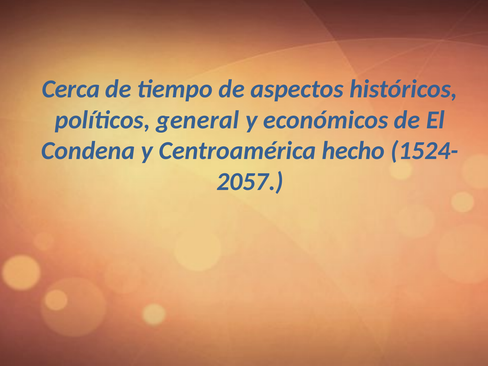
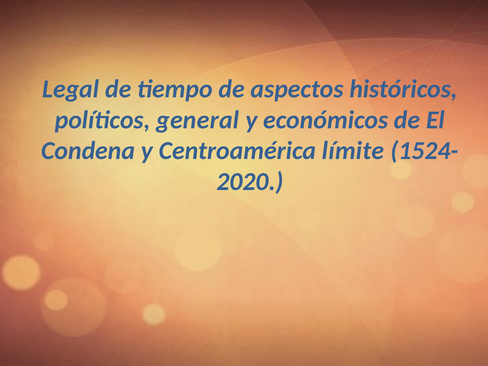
Cerca: Cerca -> Legal (71, 89)
hecho: hecho -> límite (353, 151)
2057: 2057 -> 2020 (250, 182)
